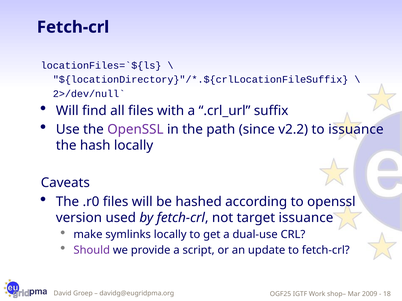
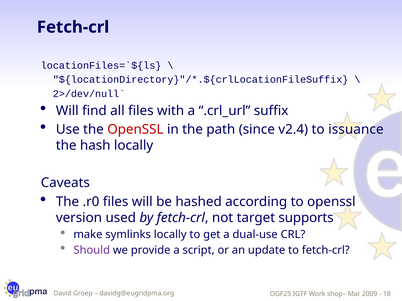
OpenSSL colour: purple -> red (135, 130)
v2.2: v2.2 -> v2.4 (293, 130)
target issuance: issuance -> supports (306, 218)
